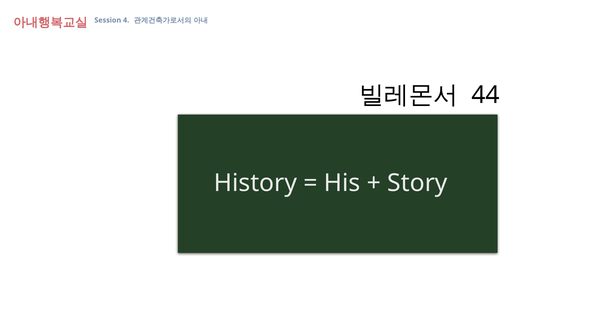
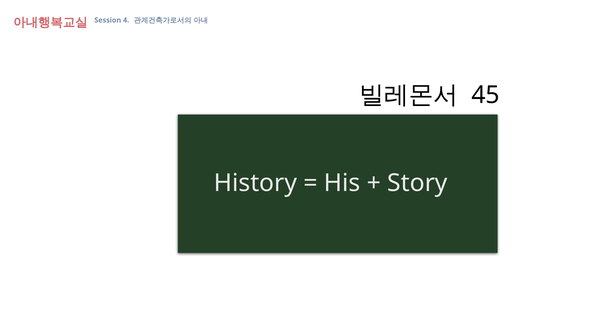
44: 44 -> 45 (486, 95)
